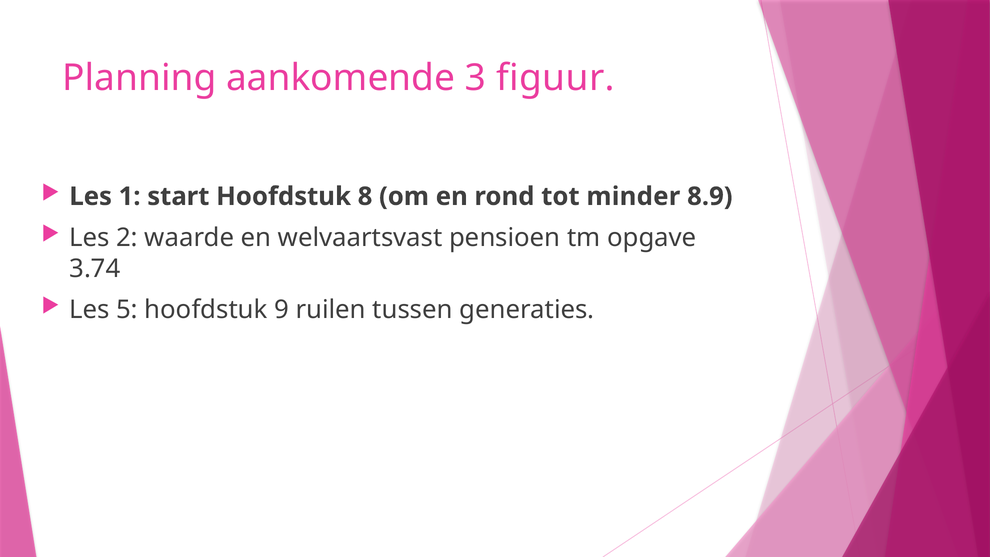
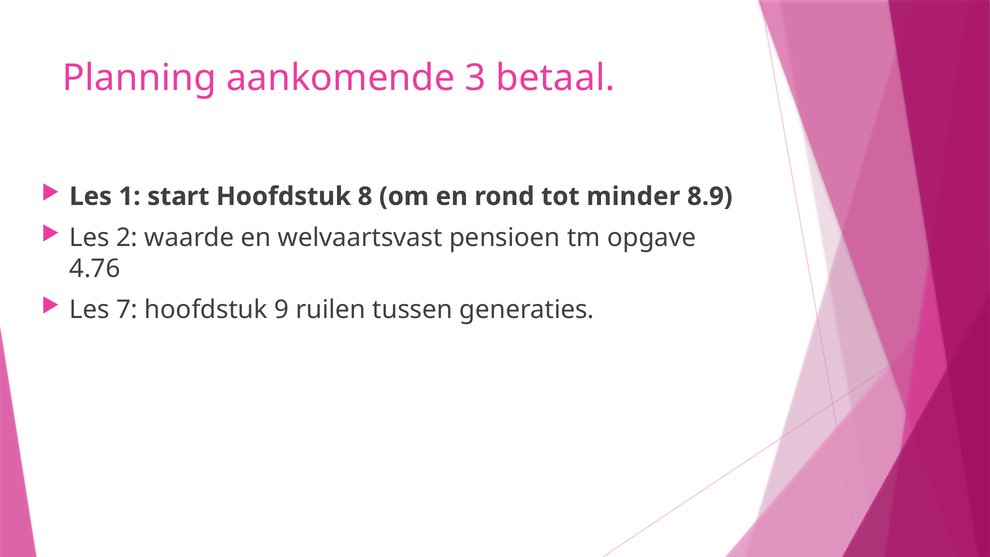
figuur: figuur -> betaal (555, 78)
3.74: 3.74 -> 4.76 (95, 269)
5: 5 -> 7 (127, 310)
